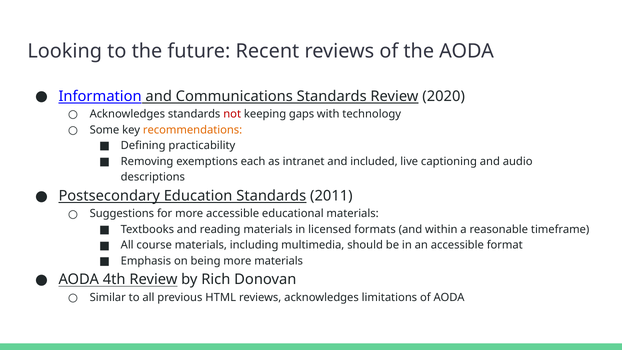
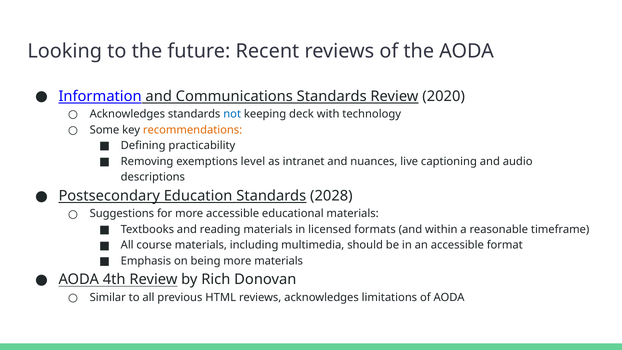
not colour: red -> blue (232, 114)
gaps: gaps -> deck (301, 114)
each: each -> level (253, 161)
included: included -> nuances (374, 161)
2011: 2011 -> 2028 (331, 196)
